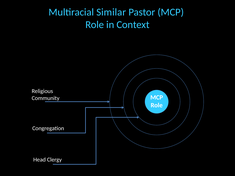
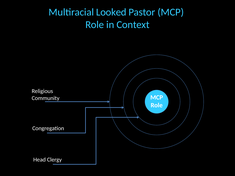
Similar: Similar -> Looked (111, 12)
